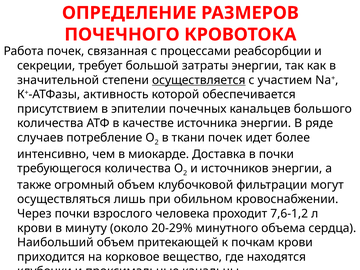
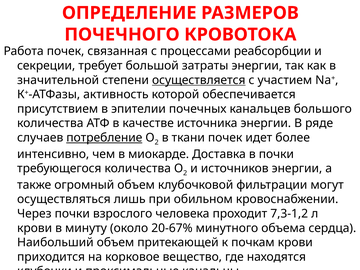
потребление underline: none -> present (104, 138)
7,6-1,2: 7,6-1,2 -> 7,3-1,2 (289, 214)
20-29%: 20-29% -> 20-67% (172, 228)
